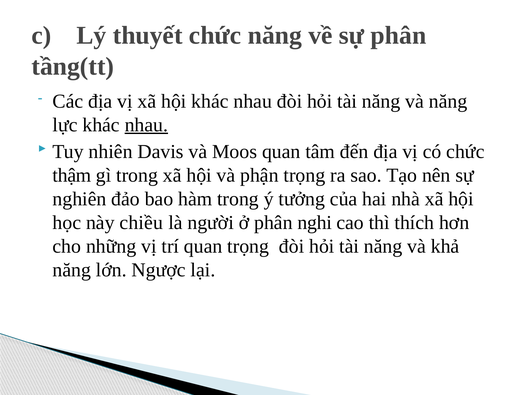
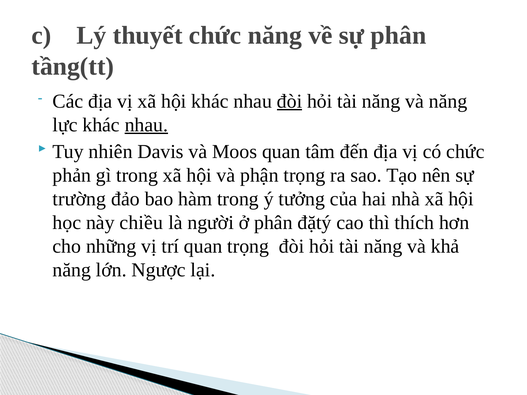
đòi underline: none -> present (290, 101)
thậm: thậm -> phản (72, 175)
nghiên: nghiên -> trường (79, 199)
nghi: nghi -> đặtý (315, 223)
